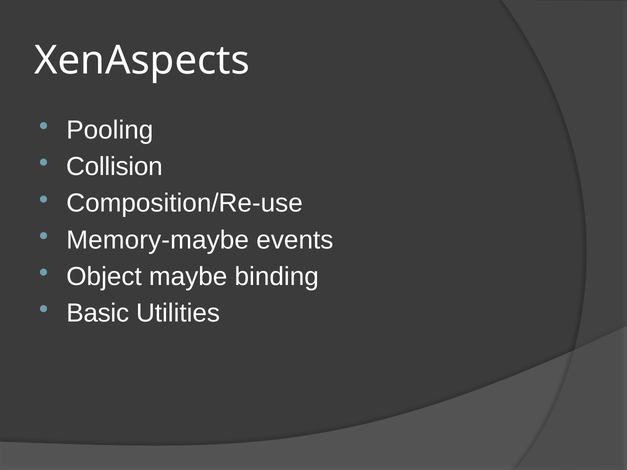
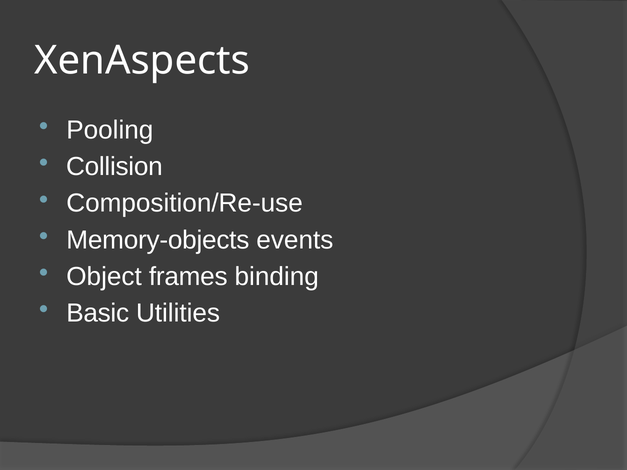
Memory-maybe: Memory-maybe -> Memory-objects (158, 240)
maybe: maybe -> frames (188, 277)
